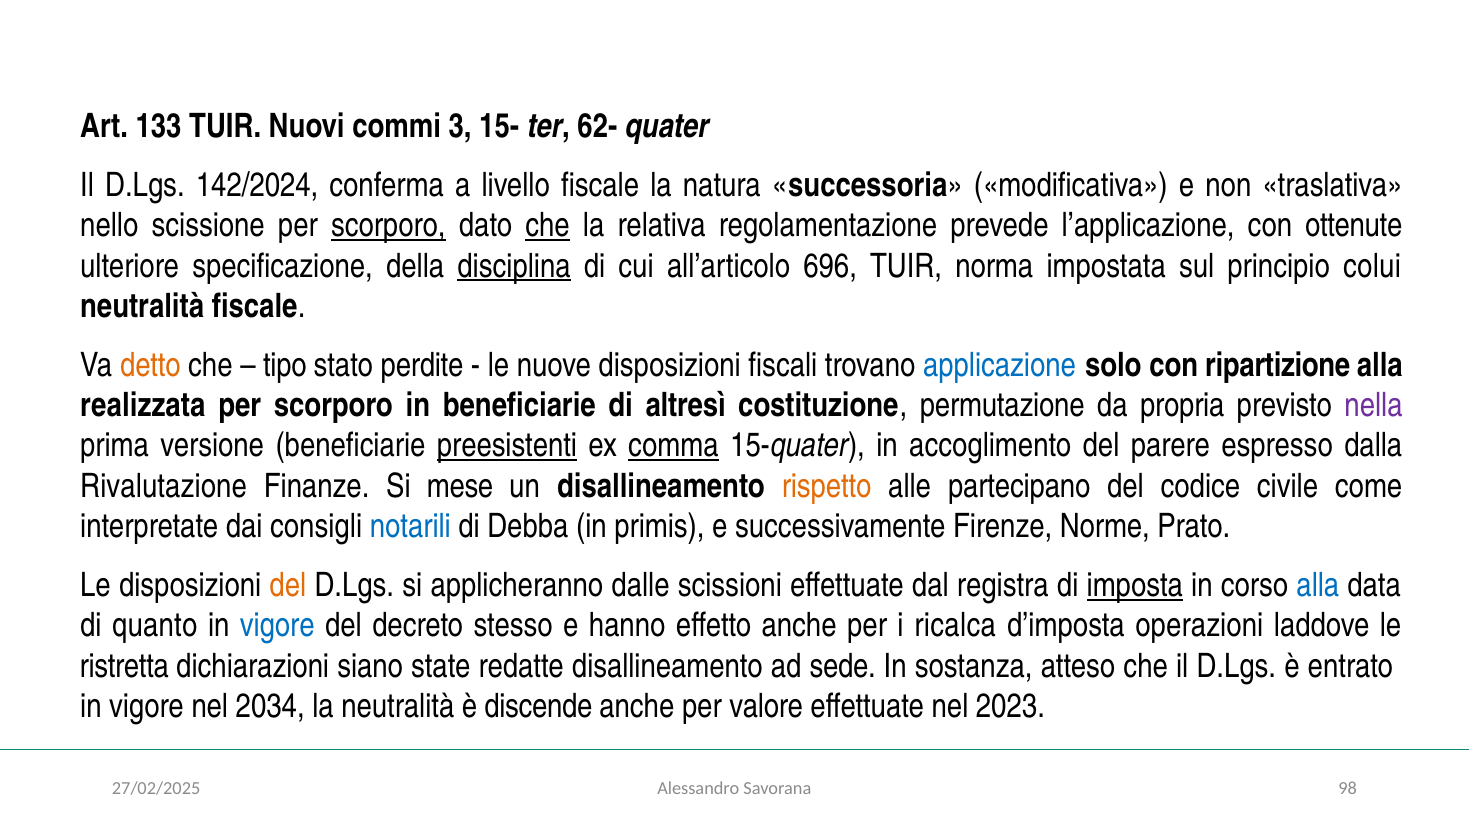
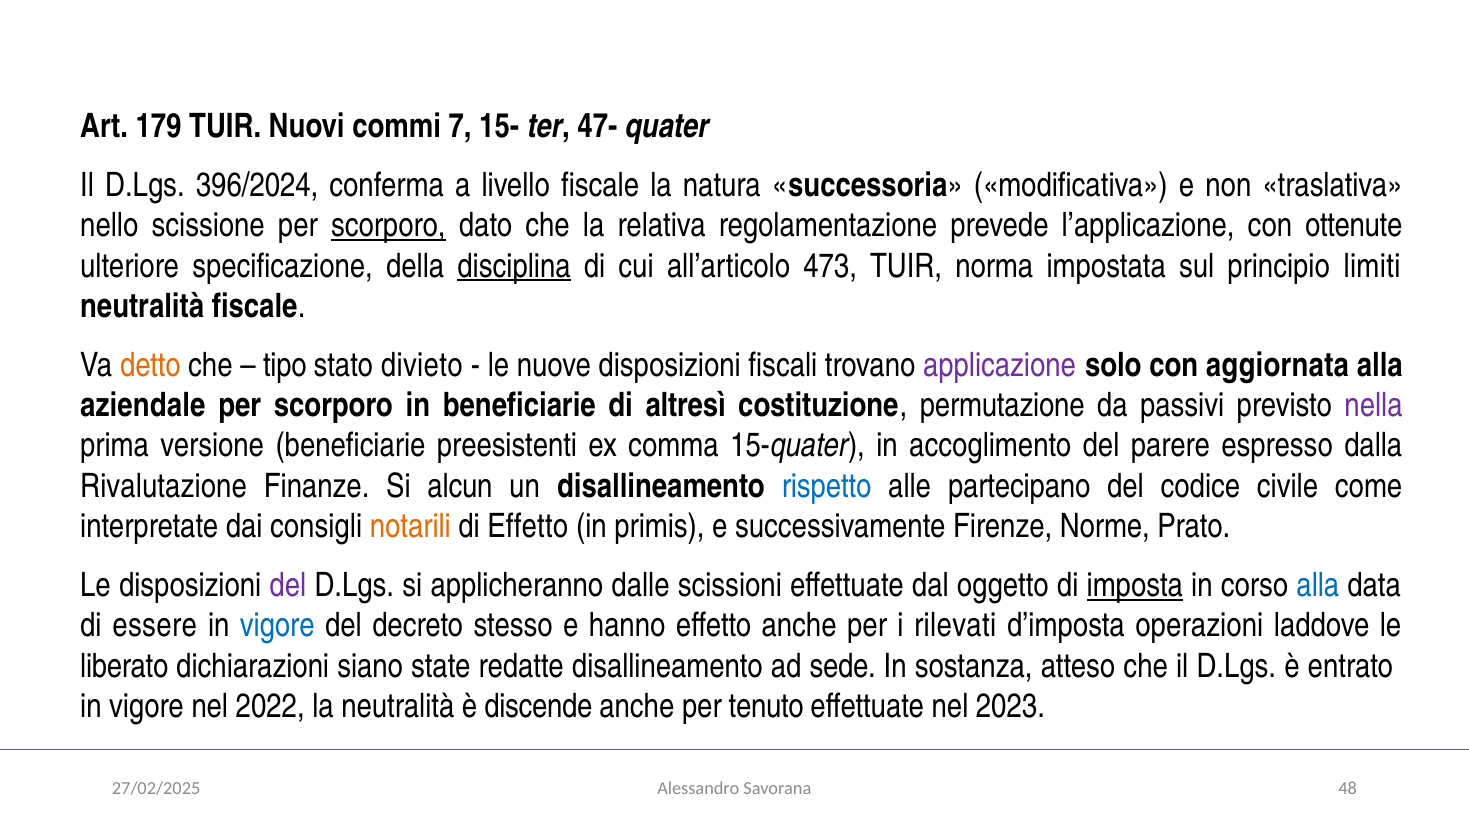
133: 133 -> 179 (159, 126)
3: 3 -> 7 (460, 126)
62-: 62- -> 47- (597, 126)
142/2024: 142/2024 -> 396/2024 (257, 185)
che underline: present -> none (548, 226)
696: 696 -> 473 (830, 266)
colui: colui -> limiti (1372, 266)
perdite: perdite -> divieto (422, 365)
applicazione colour: blue -> purple (1000, 365)
ripartizione: ripartizione -> aggiornata (1277, 365)
realizzata: realizzata -> aziendale (143, 406)
propria: propria -> passivi (1182, 406)
preesistenti underline: present -> none (507, 446)
comma underline: present -> none (673, 446)
mese: mese -> alcun (460, 486)
rispetto colour: orange -> blue (827, 486)
notarili colour: blue -> orange (410, 527)
di Debba: Debba -> Effetto (528, 527)
del colour: orange -> purple (288, 585)
registra: registra -> oggetto (1003, 585)
quanto: quanto -> essere (155, 626)
ricalca: ricalca -> rilevati (955, 626)
ristretta: ristretta -> liberato (124, 666)
2034: 2034 -> 2022 (270, 707)
valore: valore -> tenuto (766, 707)
98: 98 -> 48 (1348, 789)
